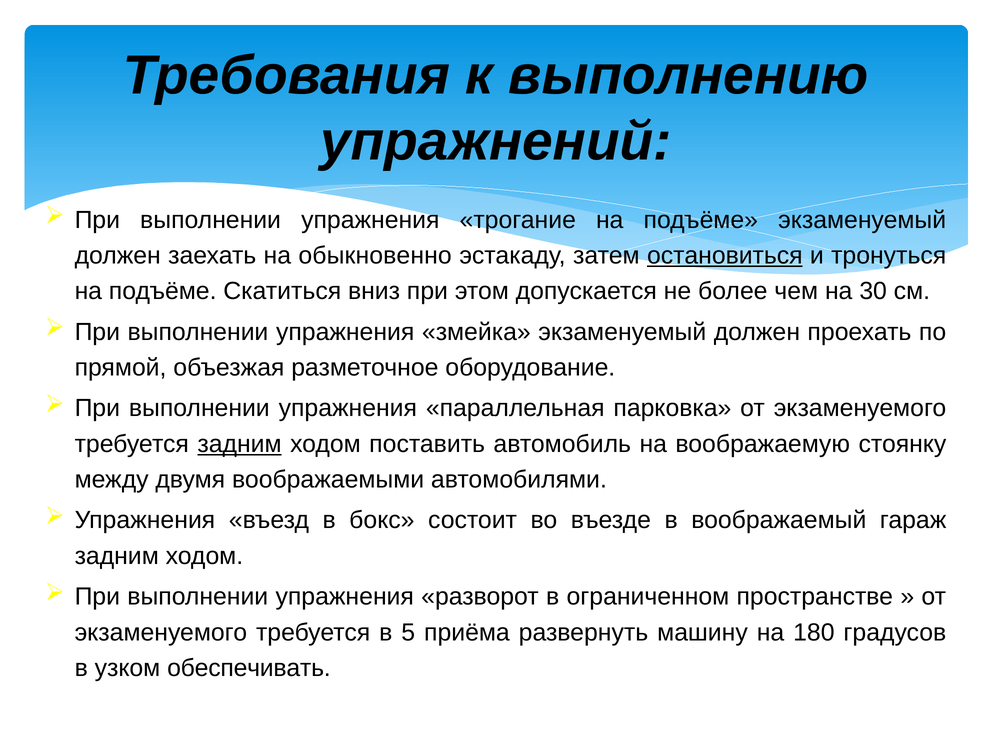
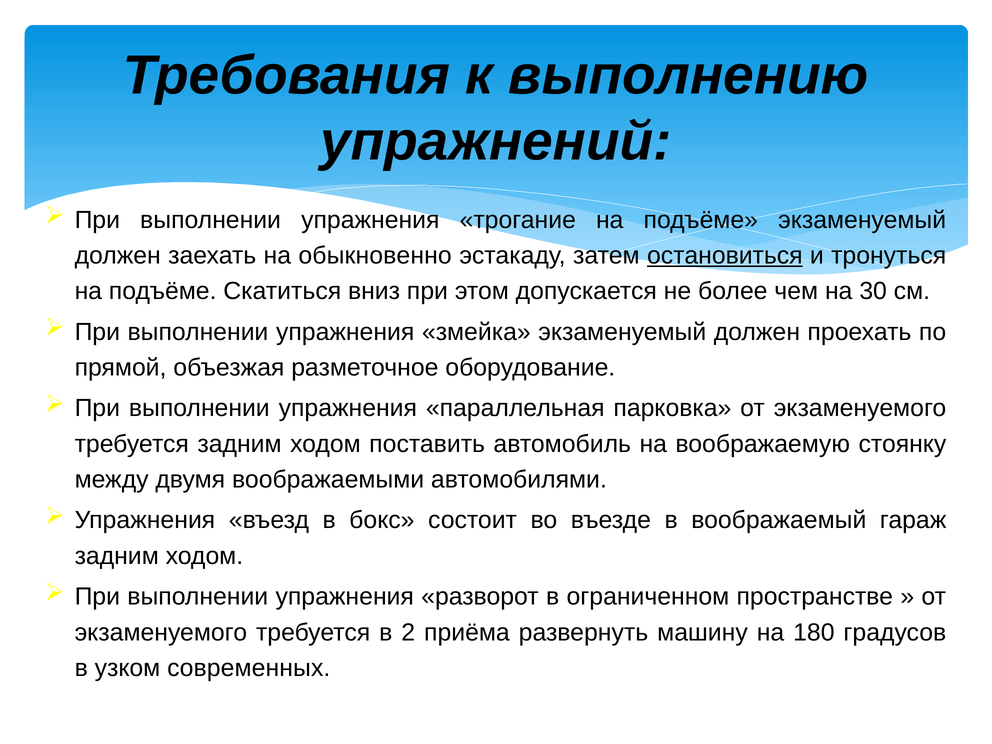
задним underline: present -> none (240, 444)
5: 5 -> 2 (408, 632)
обеспечивать: обеспечивать -> современных (249, 668)
